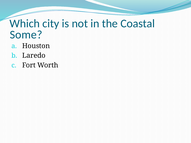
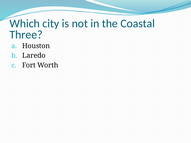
Some: Some -> Three (26, 35)
